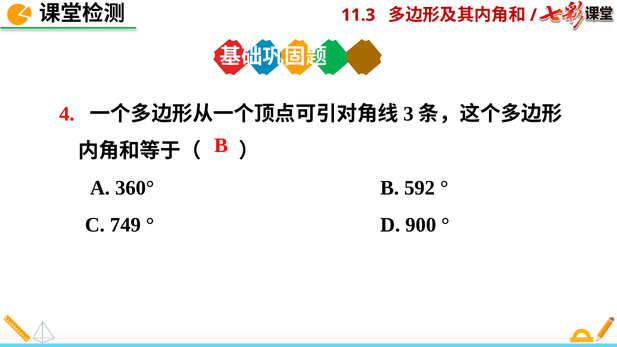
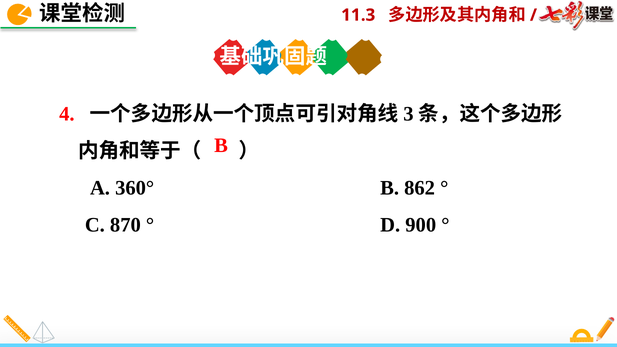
592: 592 -> 862 (420, 188)
749: 749 -> 870 (125, 225)
